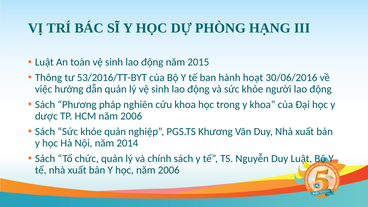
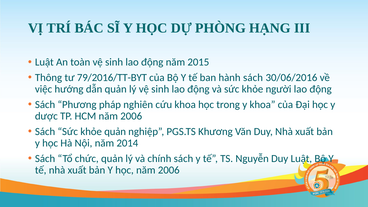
53/2016/TT-BYT: 53/2016/TT-BYT -> 79/2016/TT-BYT (112, 78)
hành hoạt: hoạt -> sách (253, 78)
